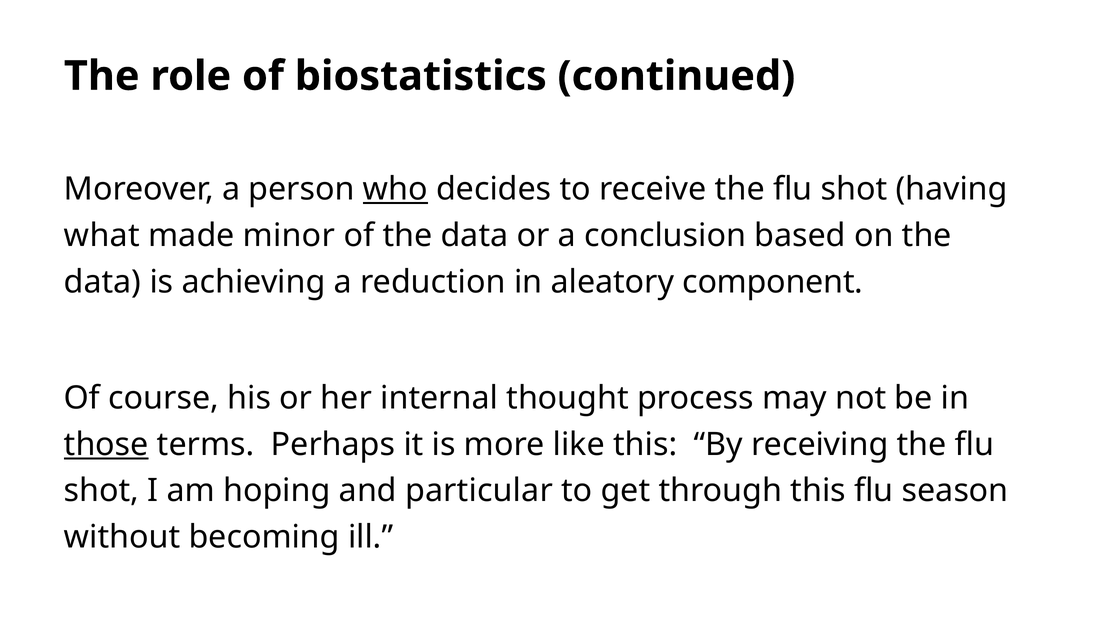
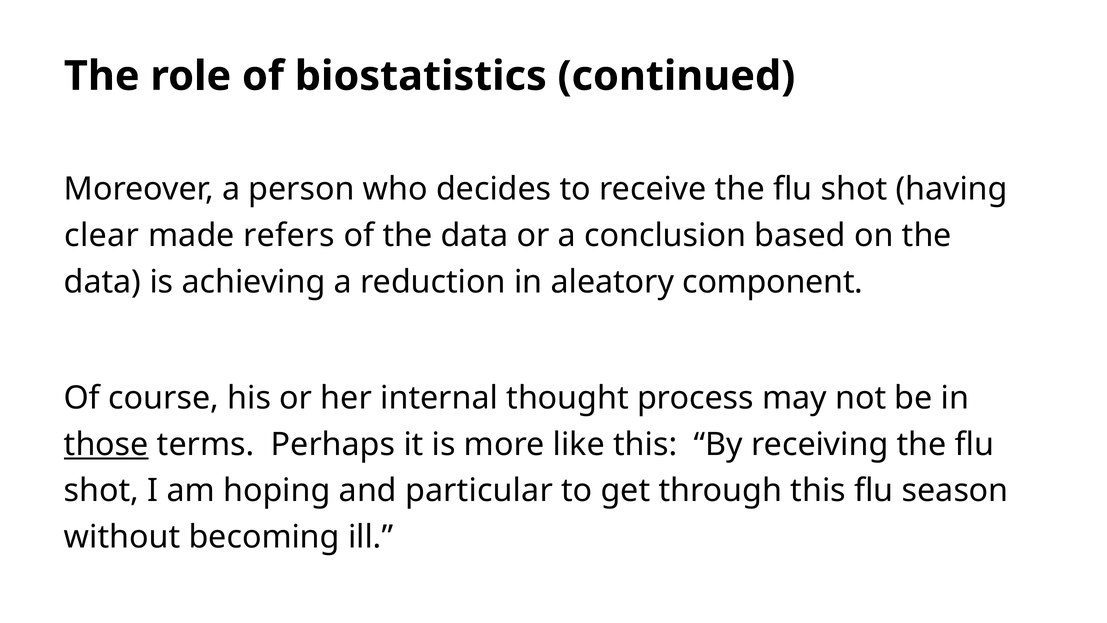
who underline: present -> none (395, 189)
what: what -> clear (102, 236)
minor: minor -> refers (289, 236)
